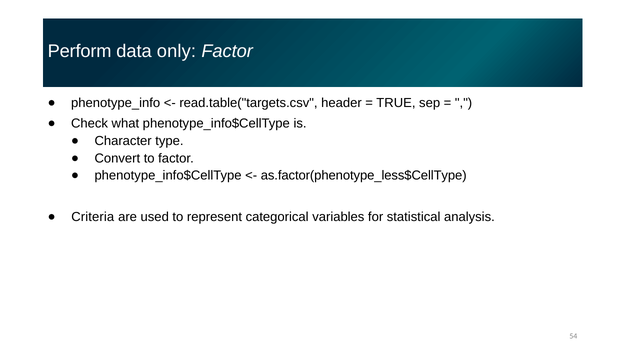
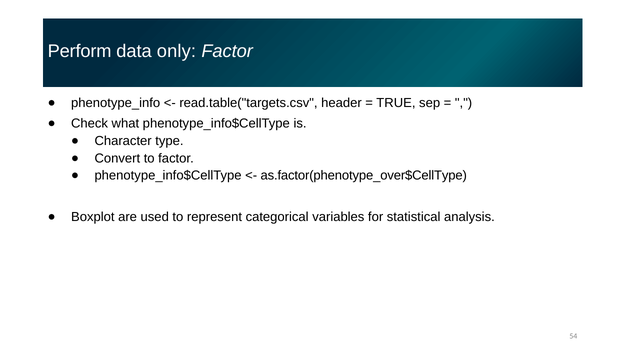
as.factor(phenotype_less$CellType: as.factor(phenotype_less$CellType -> as.factor(phenotype_over$CellType (364, 175)
Criteria: Criteria -> Boxplot (93, 217)
